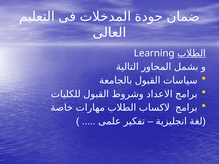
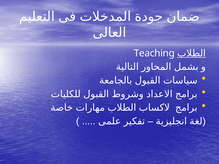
Learning: Learning -> Teaching (154, 53)
